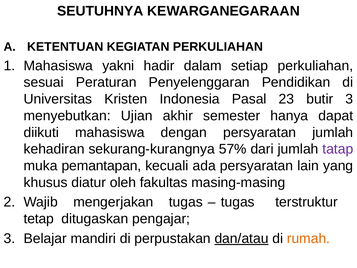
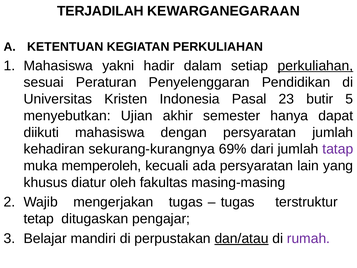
SEUTUHNYA: SEUTUHNYA -> TERJADILAH (100, 11)
perkuliahan underline: none -> present (315, 66)
butir 3: 3 -> 5 (349, 99)
57%: 57% -> 69% (233, 149)
pemantapan: pemantapan -> memperoleh (101, 166)
rumah colour: orange -> purple (308, 238)
